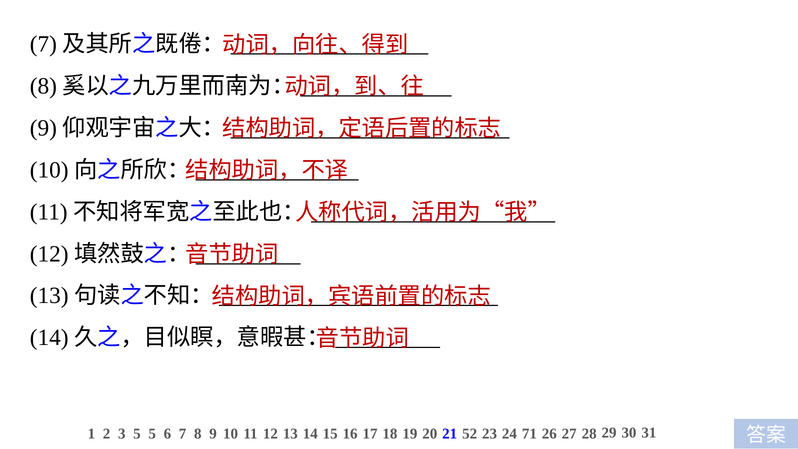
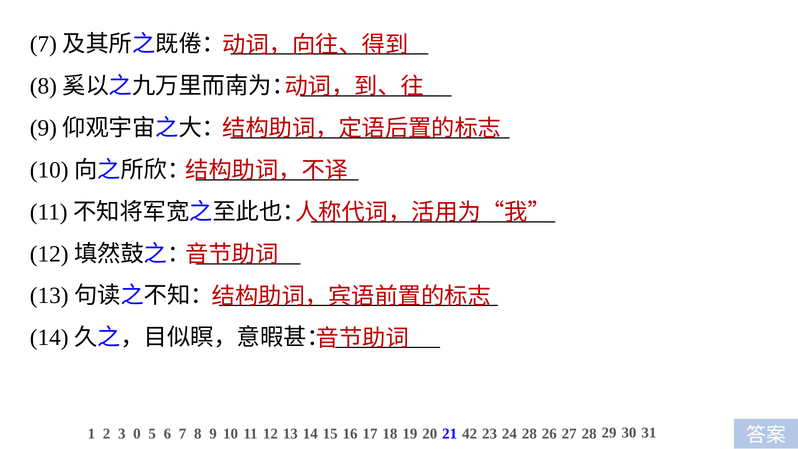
3 5: 5 -> 0 (137, 434)
52: 52 -> 42 (470, 434)
24 71: 71 -> 28 (529, 434)
